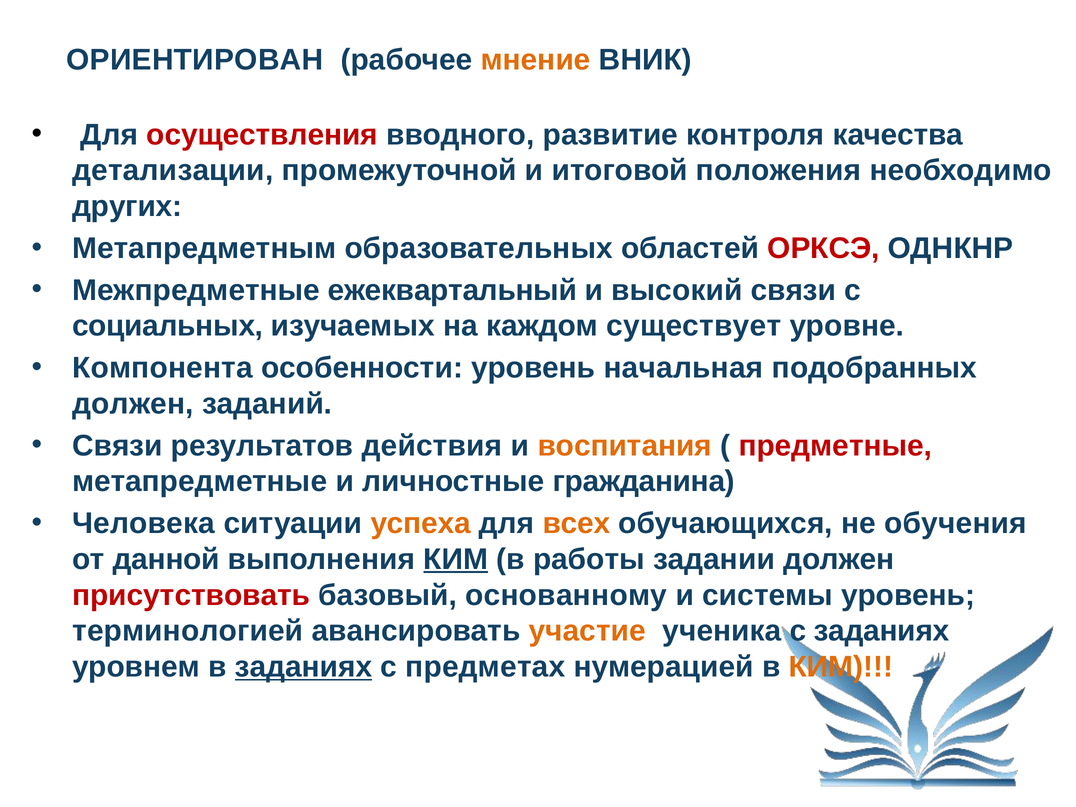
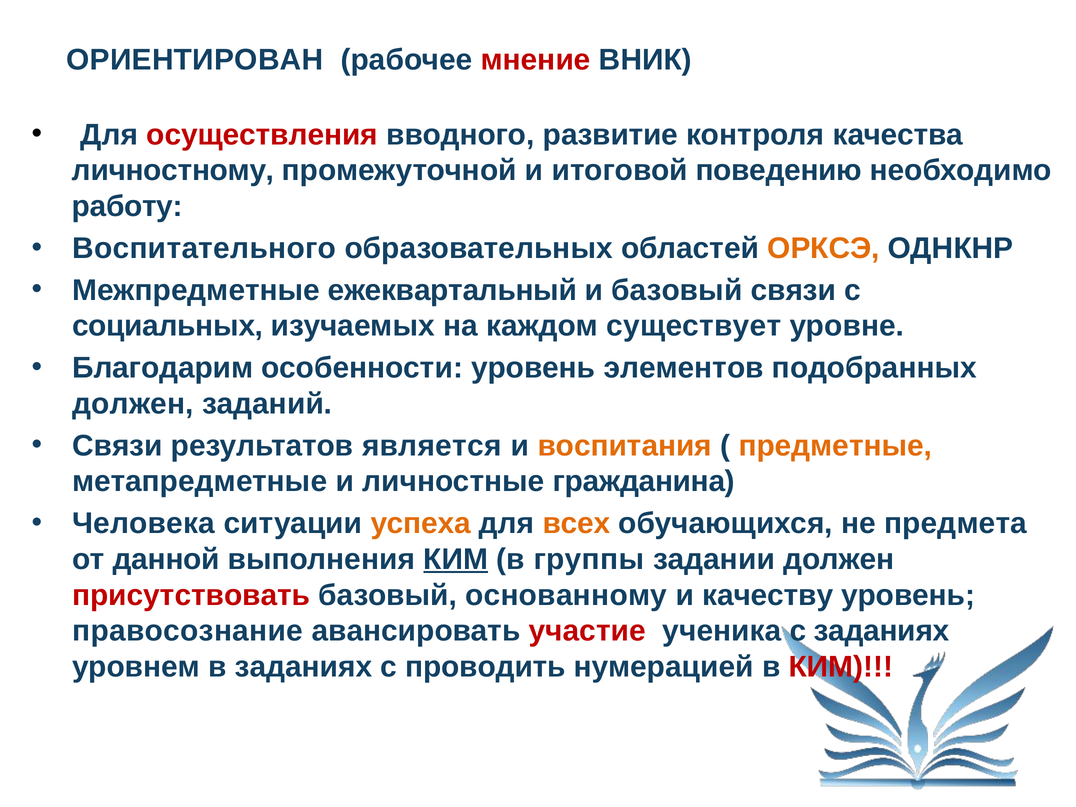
мнение colour: orange -> red (536, 60)
детализации: детализации -> личностному (173, 171)
положения: положения -> поведению (779, 171)
других: других -> работу (127, 206)
Метапредметным: Метапредметным -> Воспитательного (204, 248)
ОРКСЭ colour: red -> orange (823, 248)
и высокий: высокий -> базовый (677, 290)
Компонента: Компонента -> Благодарим (163, 368)
начальная: начальная -> элементов (684, 368)
действия: действия -> является (432, 446)
предметные colour: red -> orange (835, 446)
обучения: обучения -> предмета (956, 523)
работы: работы -> группы (589, 559)
системы: системы -> качеству (768, 595)
терминологией: терминологией -> правосознание (188, 631)
участие colour: orange -> red (587, 631)
заданиях underline: present -> none (303, 667)
предметах: предметах -> проводить (485, 667)
КИМ colour: orange -> red (841, 667)
